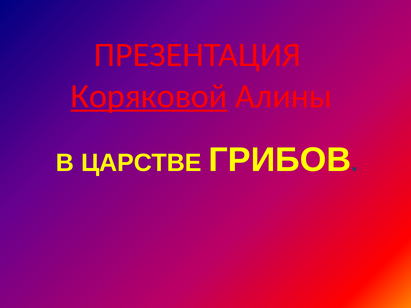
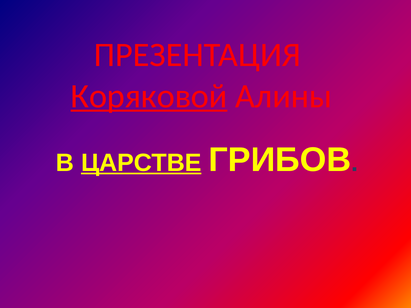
ЦАРСТВЕ underline: none -> present (141, 163)
